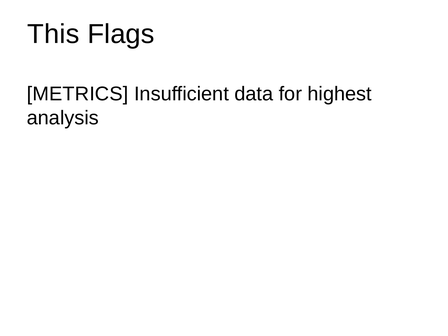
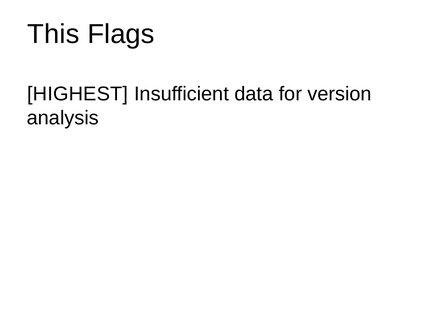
METRICS: METRICS -> HIGHEST (78, 94)
highest: highest -> version (340, 94)
